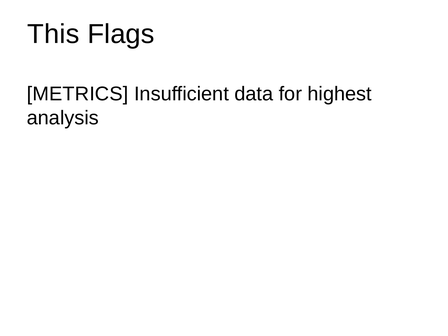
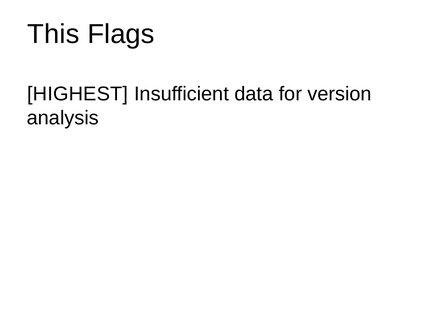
METRICS: METRICS -> HIGHEST (78, 94)
highest: highest -> version (340, 94)
